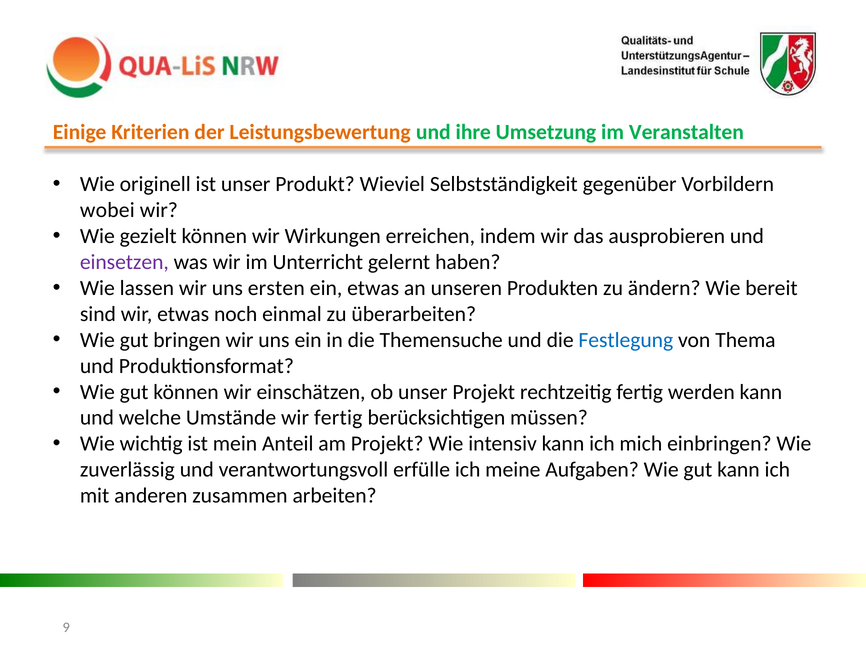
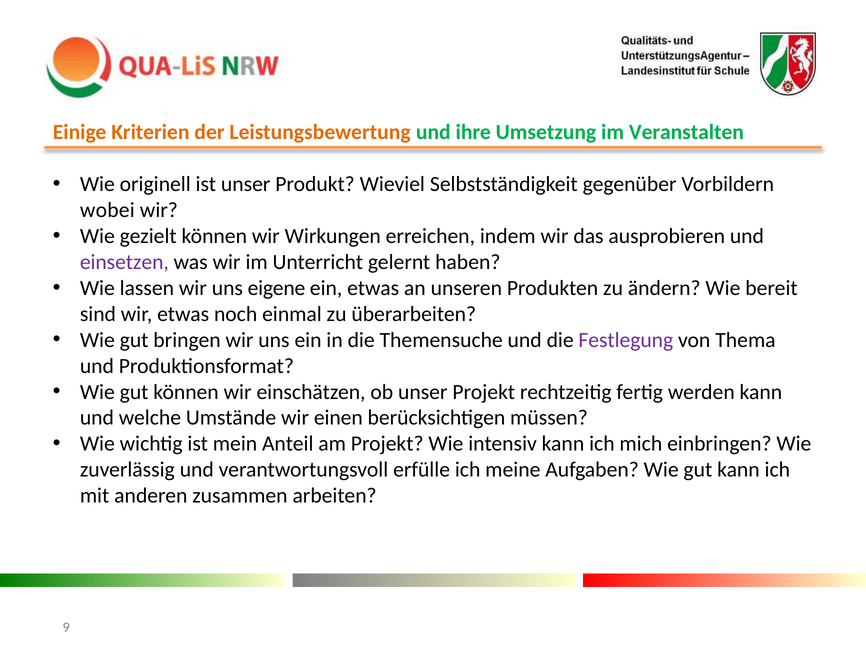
ersten: ersten -> eigene (276, 288)
Festlegung colour: blue -> purple (626, 340)
wir fertig: fertig -> einen (338, 418)
